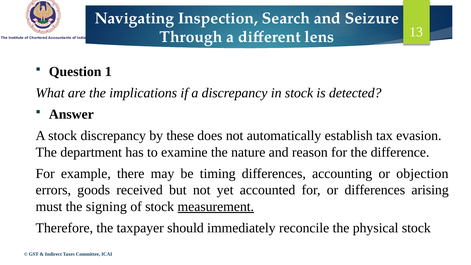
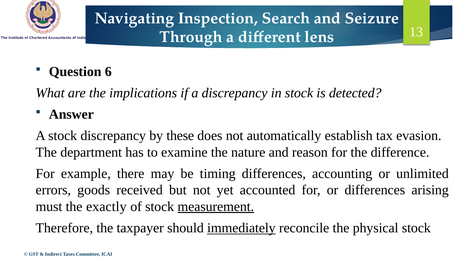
1: 1 -> 6 (108, 71)
objection: objection -> unlimited (422, 174)
signing: signing -> exactly (106, 207)
immediately underline: none -> present (241, 228)
